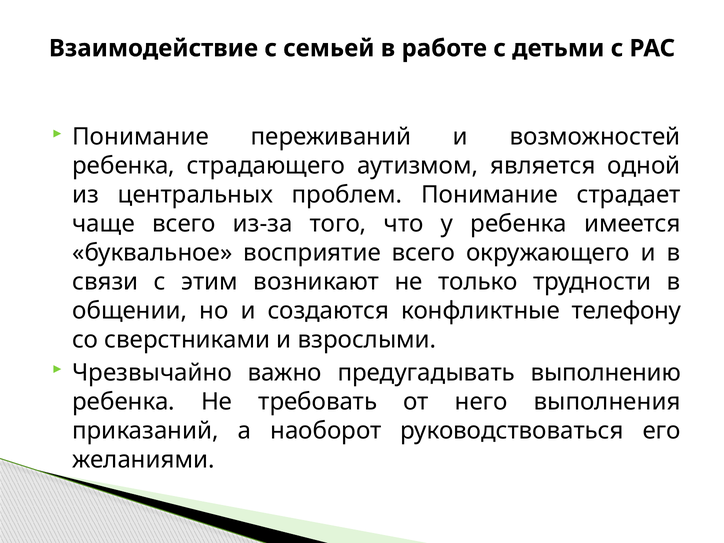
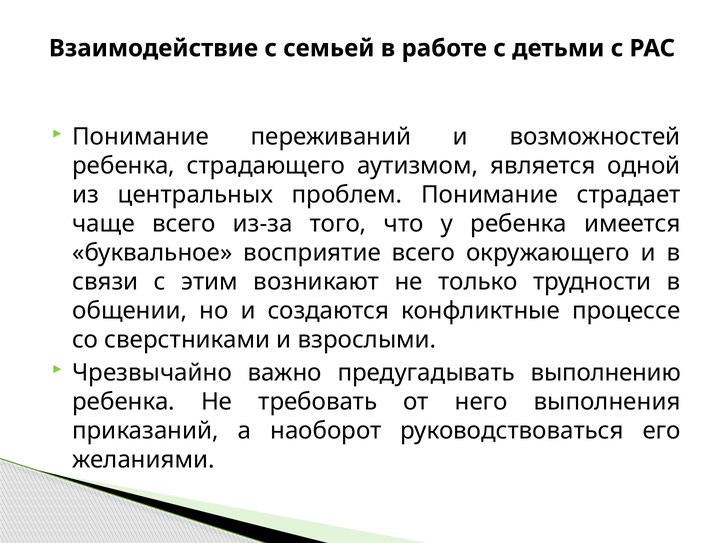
телефону: телефону -> процессе (626, 311)
